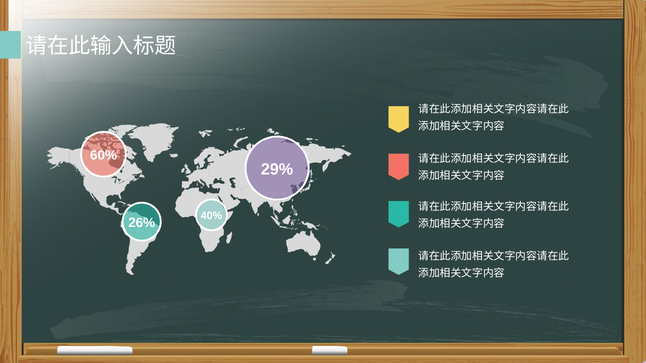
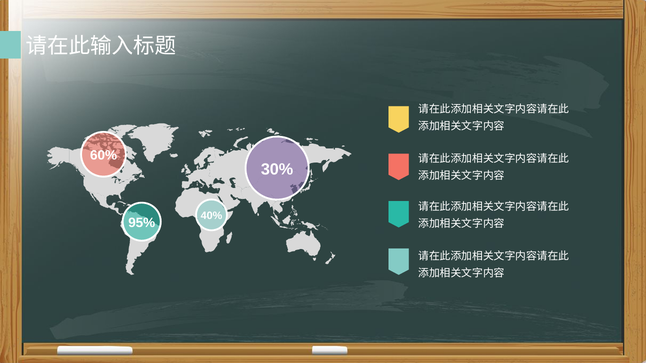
29%: 29% -> 30% (277, 169)
26%: 26% -> 95% (142, 223)
